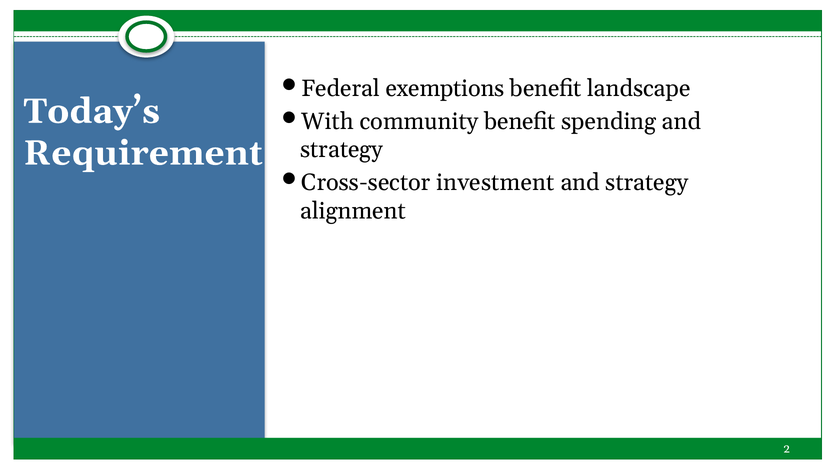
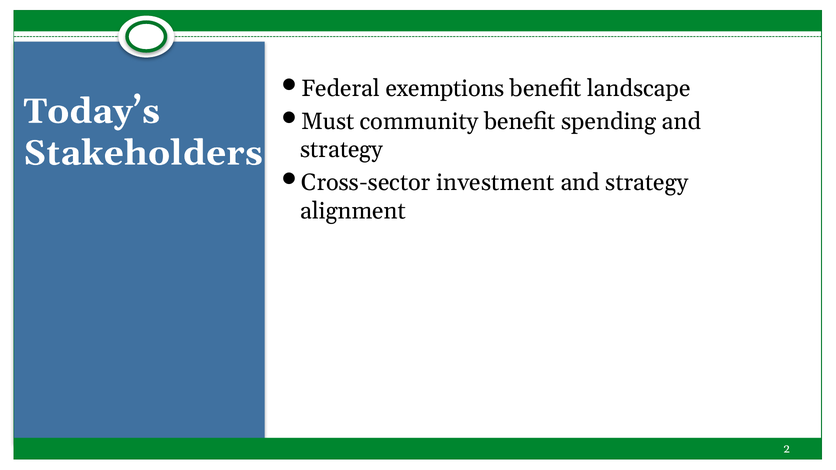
With: With -> Must (328, 122)
Requirement: Requirement -> Stakeholders (143, 153)
